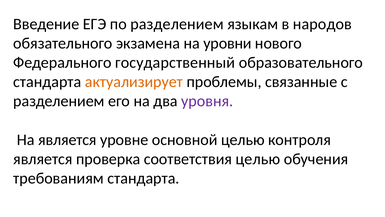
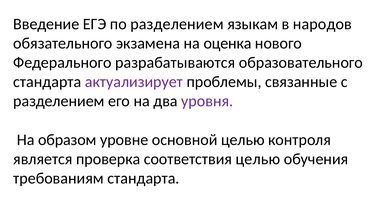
уровни: уровни -> оценка (228, 43)
государственный: государственный -> разрабатываются (175, 62)
актуализирует colour: orange -> purple (134, 82)
На является: является -> образом (67, 139)
